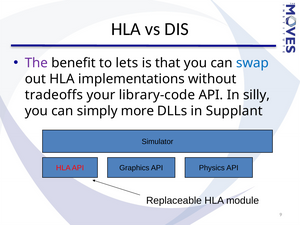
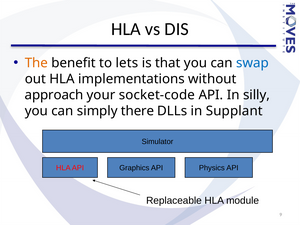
The colour: purple -> orange (36, 63)
tradeoffs: tradeoffs -> approach (54, 95)
library-code: library-code -> socket-code (157, 95)
more: more -> there (138, 111)
